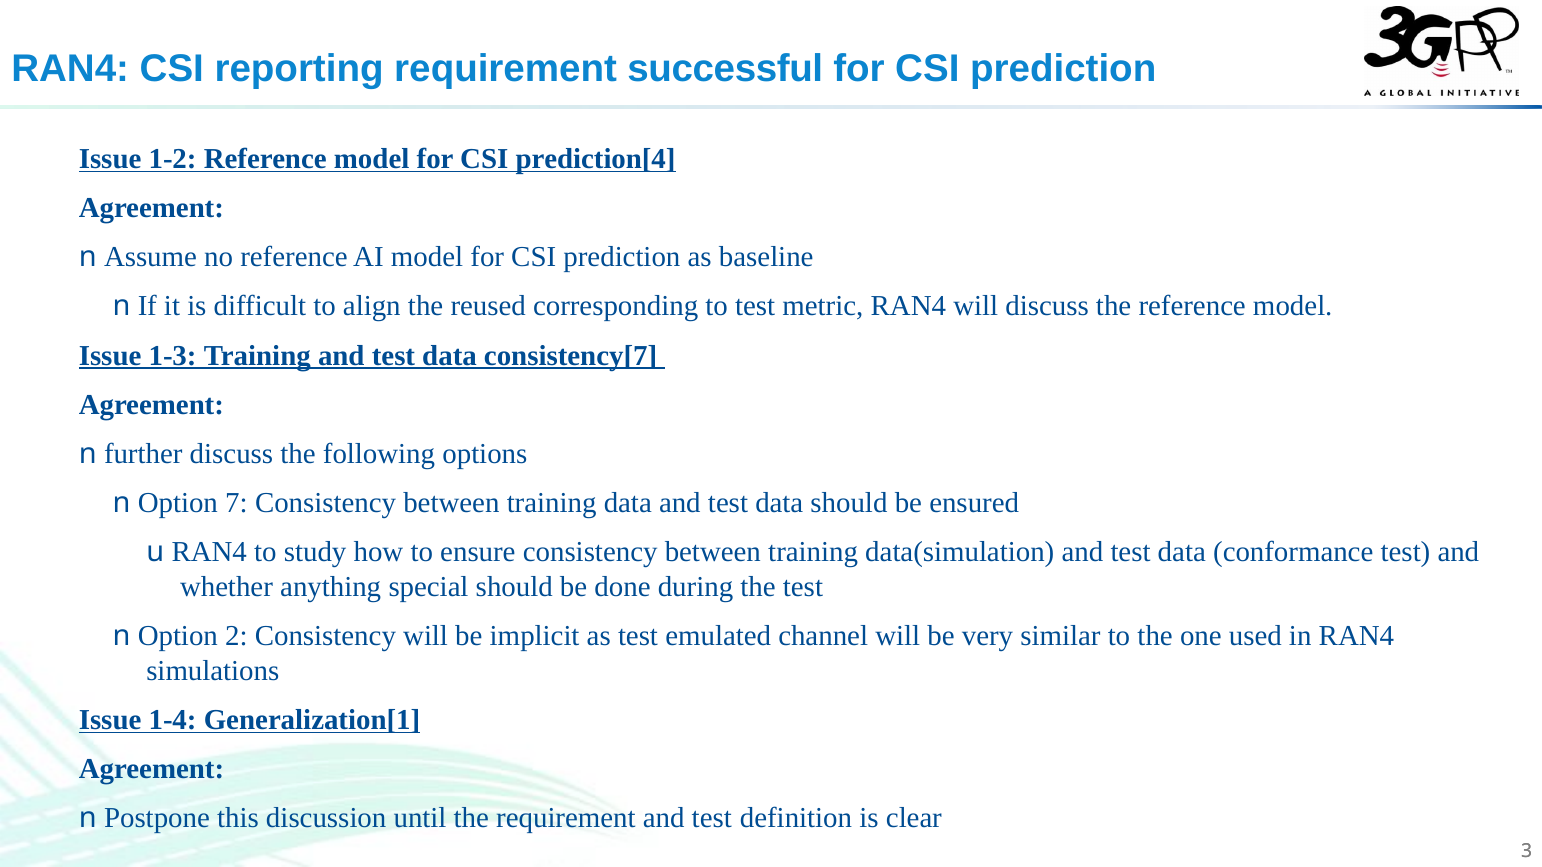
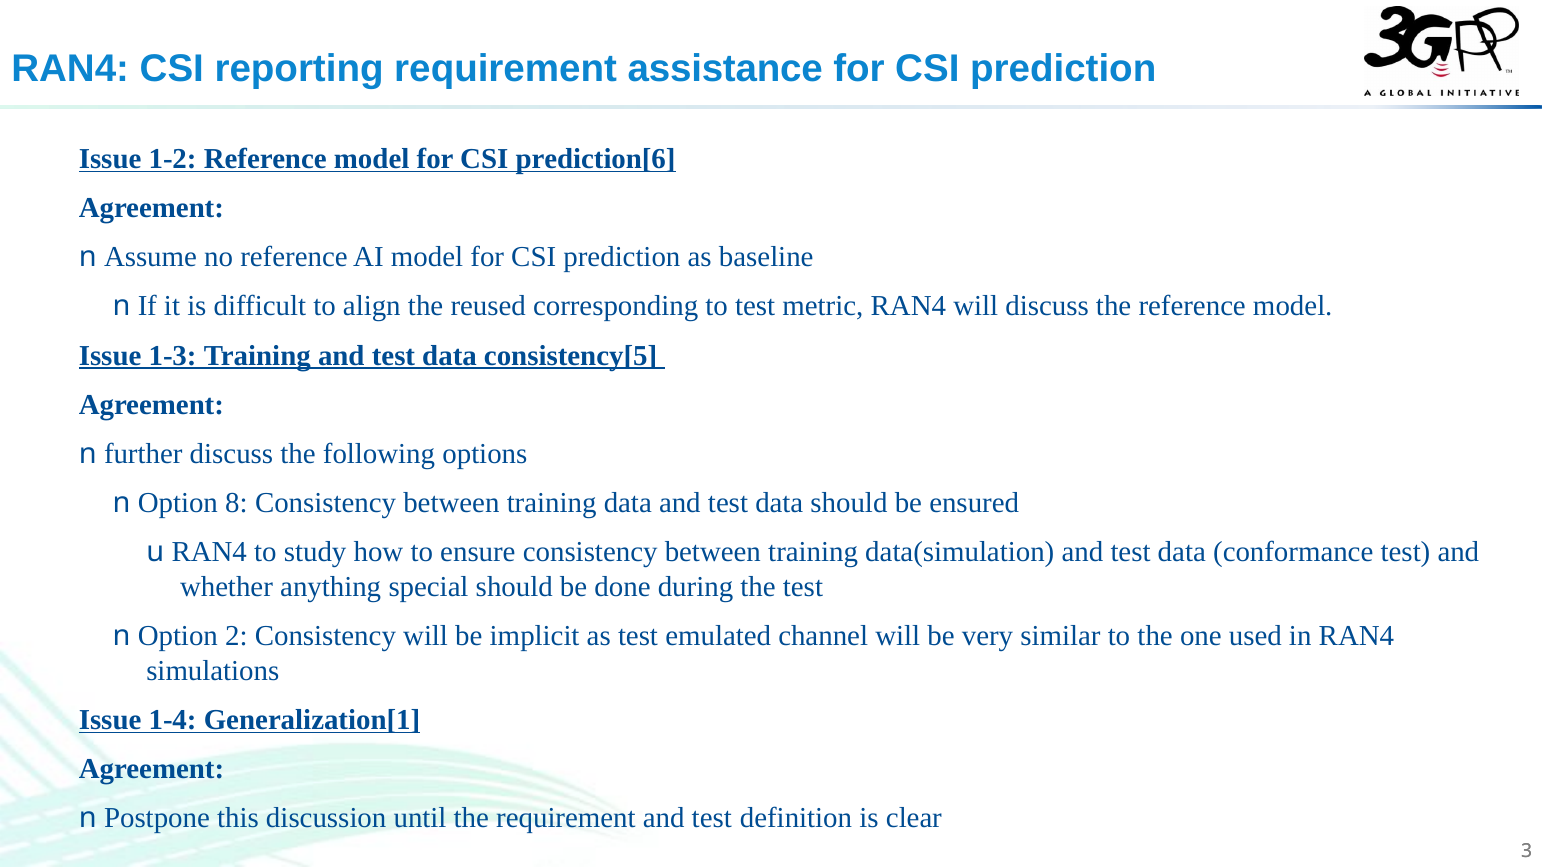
successful: successful -> assistance (725, 69)
prediction[4: prediction[4 -> prediction[6 (596, 159)
consistency[7: consistency[7 -> consistency[5 (571, 356)
7: 7 -> 8 (236, 503)
